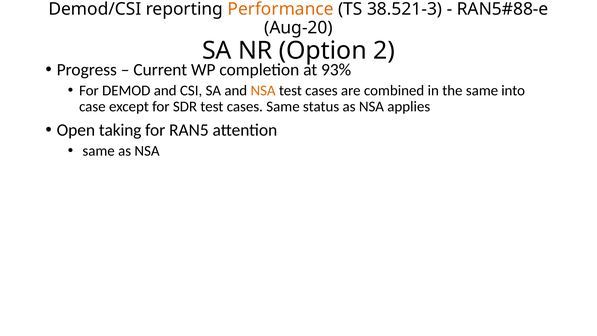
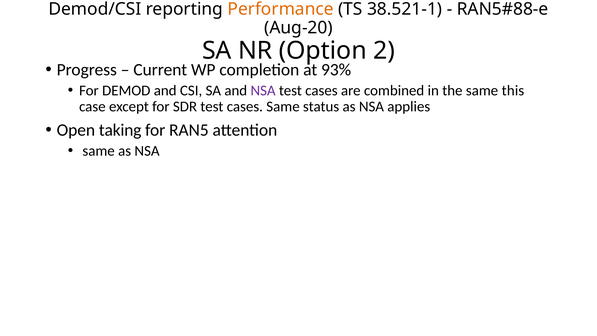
38.521-3: 38.521-3 -> 38.521-1 (405, 9)
NSA colour: orange -> purple (263, 90)
into: into -> this (513, 90)
